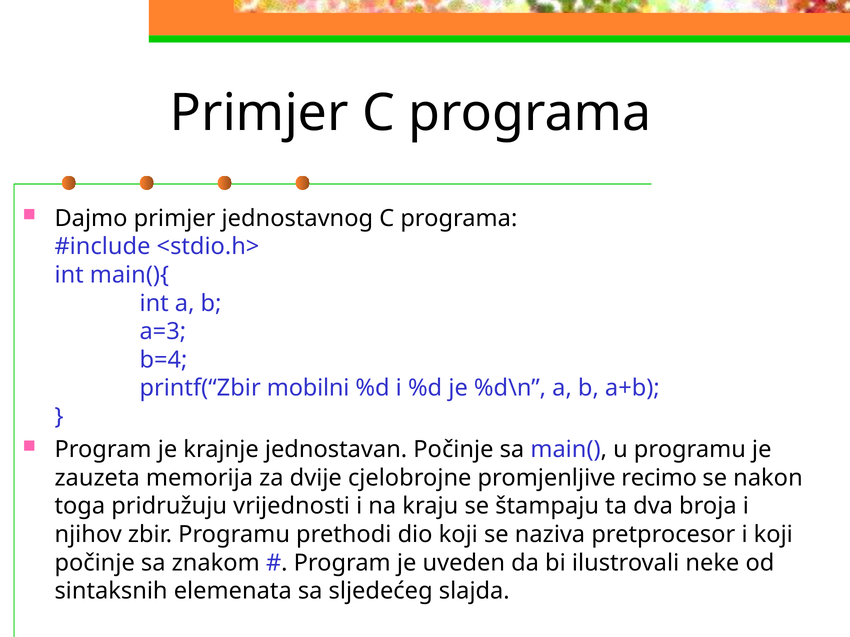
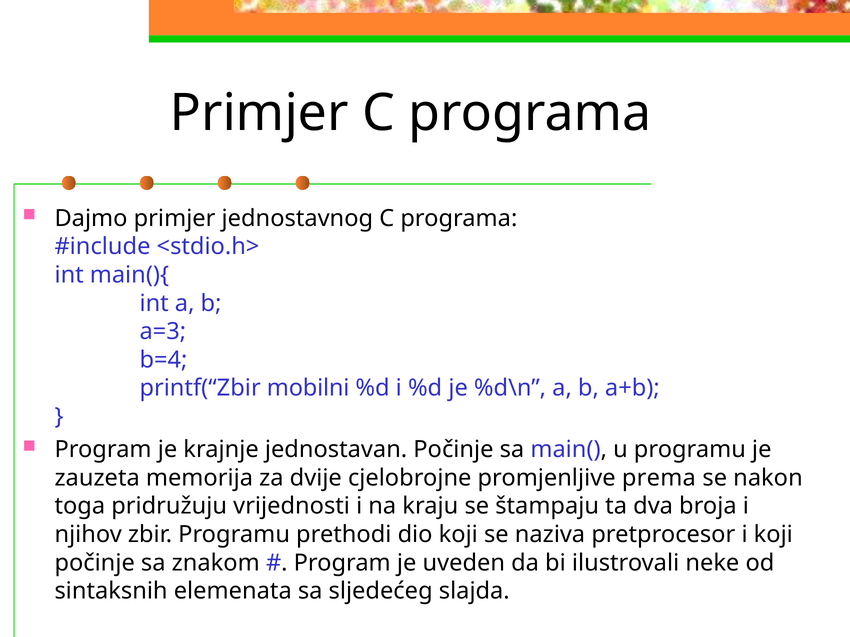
recimo: recimo -> prema (659, 478)
